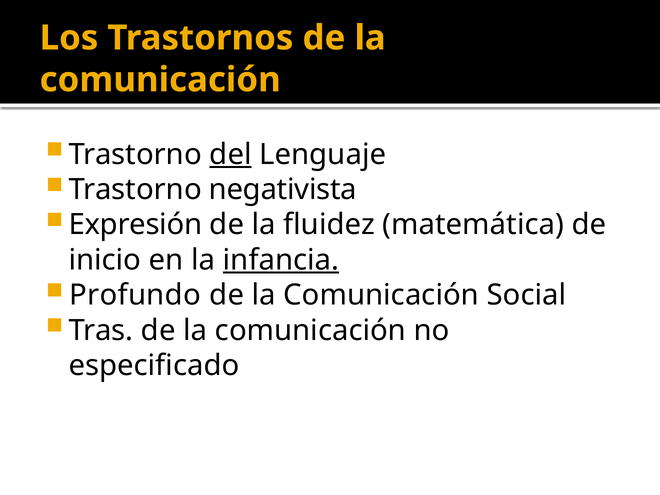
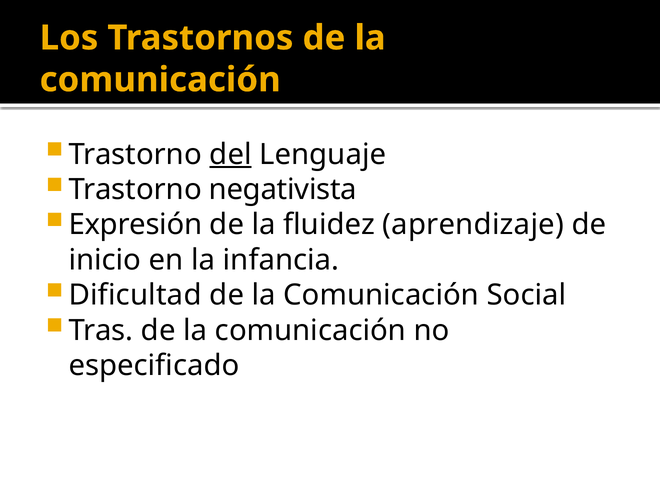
matemática: matemática -> aprendizaje (473, 225)
infancia underline: present -> none (281, 260)
Profundo: Profundo -> Dificultad (135, 295)
